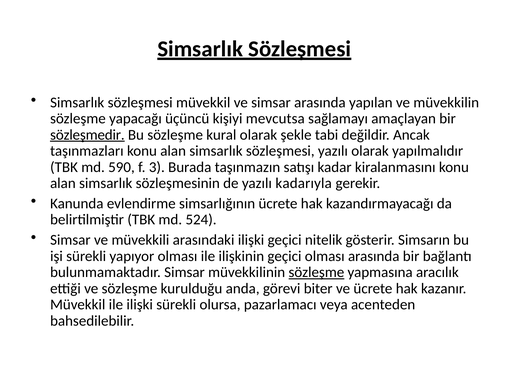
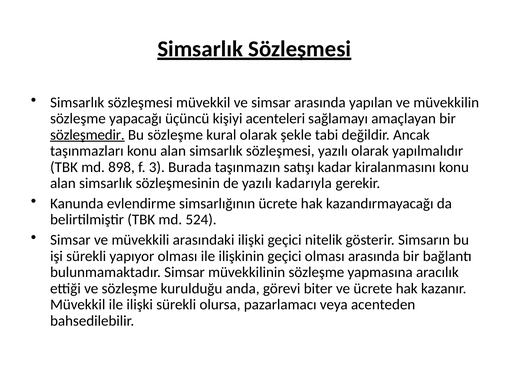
mevcutsa: mevcutsa -> acenteleri (275, 119)
590: 590 -> 898 (121, 167)
sözleşme underline: present -> none (316, 273)
